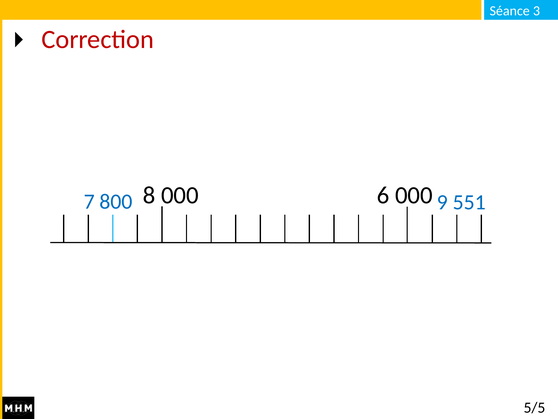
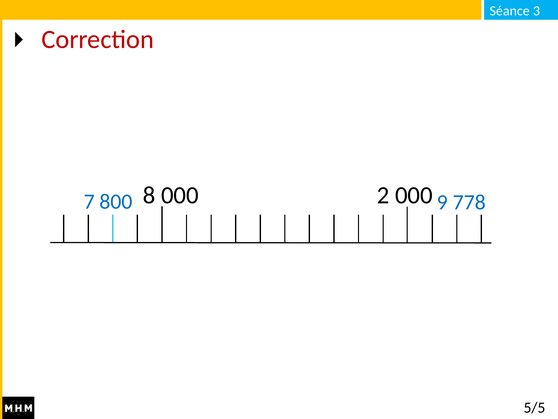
6: 6 -> 2 (383, 195)
551: 551 -> 778 (469, 202)
